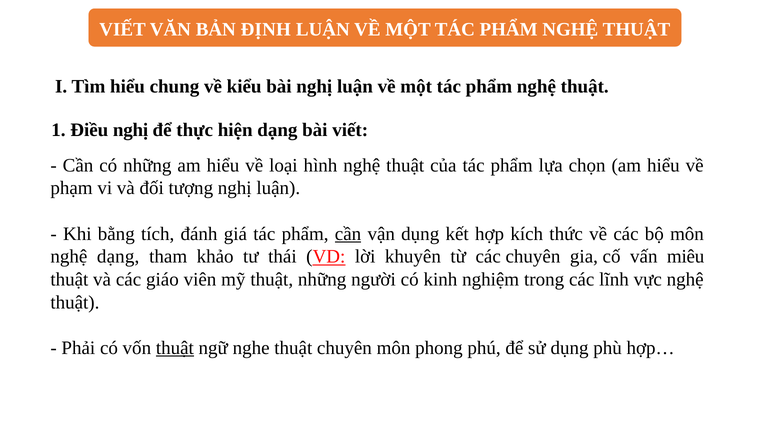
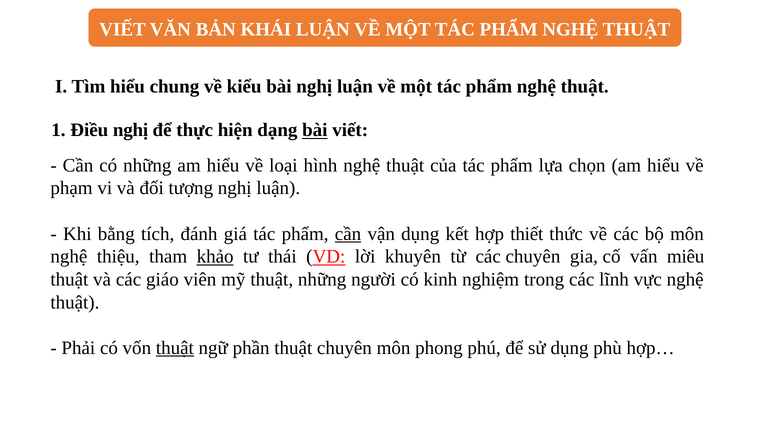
ĐỊNH: ĐỊNH -> KHÁI (266, 30)
bài underline: none -> present (315, 130)
kích: kích -> thiết (527, 234)
nghệ dạng: dạng -> thiệu (118, 256)
khảo underline: none -> present (215, 256)
nghe: nghe -> phần (251, 348)
